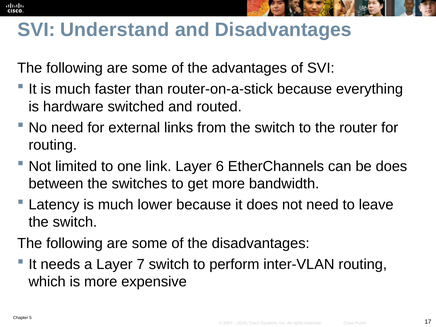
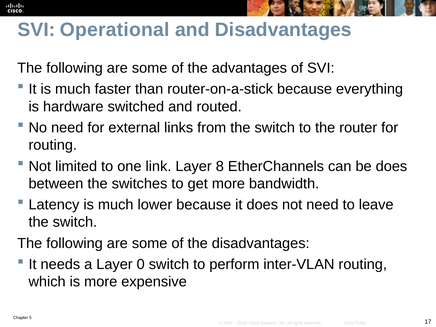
Understand: Understand -> Operational (115, 30)
6: 6 -> 8 (220, 166)
7: 7 -> 0 (141, 264)
